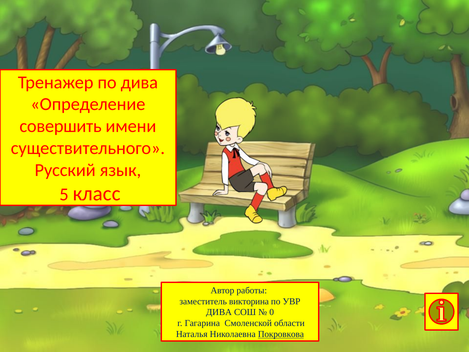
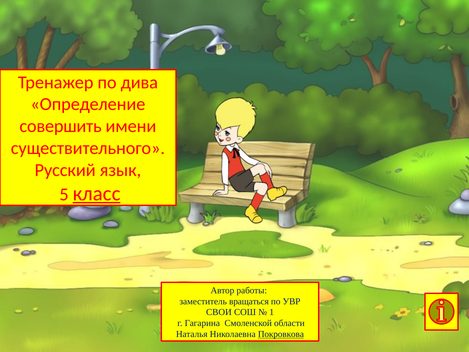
класс underline: none -> present (97, 194)
викторина: викторина -> вращаться (249, 301)
ДИВА: ДИВА -> СВОИ (219, 312)
0: 0 -> 1 (272, 312)
